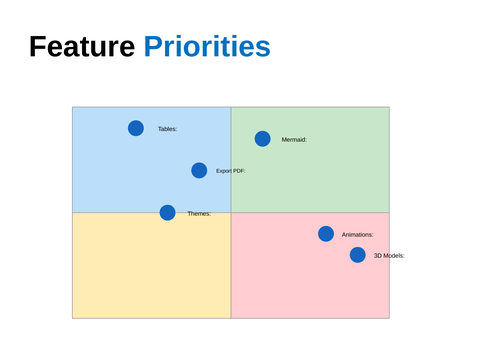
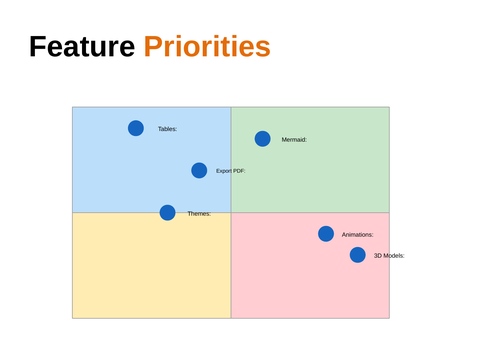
Priorities colour: blue -> orange (207, 47)
